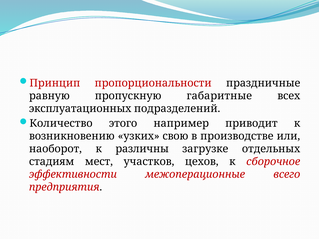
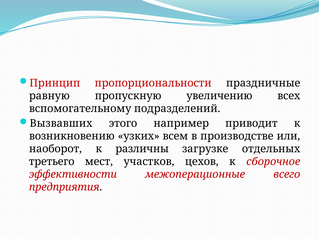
габаритные: габаритные -> увеличению (219, 96)
эксплуатационных: эксплуатационных -> вспомогательному (80, 109)
Количество: Количество -> Вызвавших (61, 124)
свою: свою -> всем (175, 136)
стадиям: стадиям -> третьего (52, 162)
